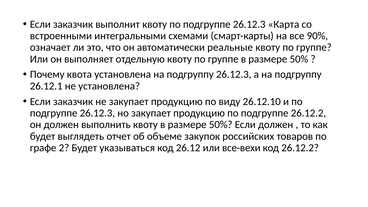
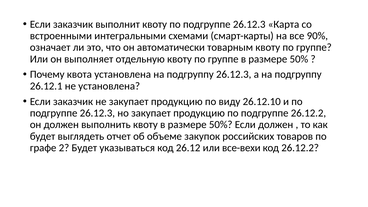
реальные: реальные -> товарным (230, 47)
